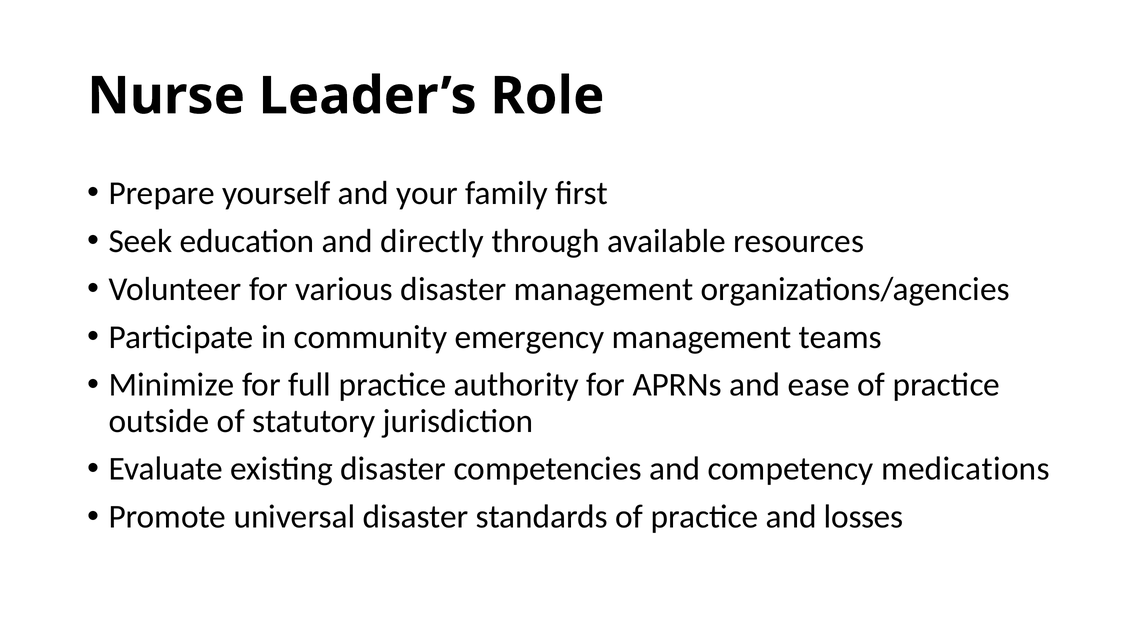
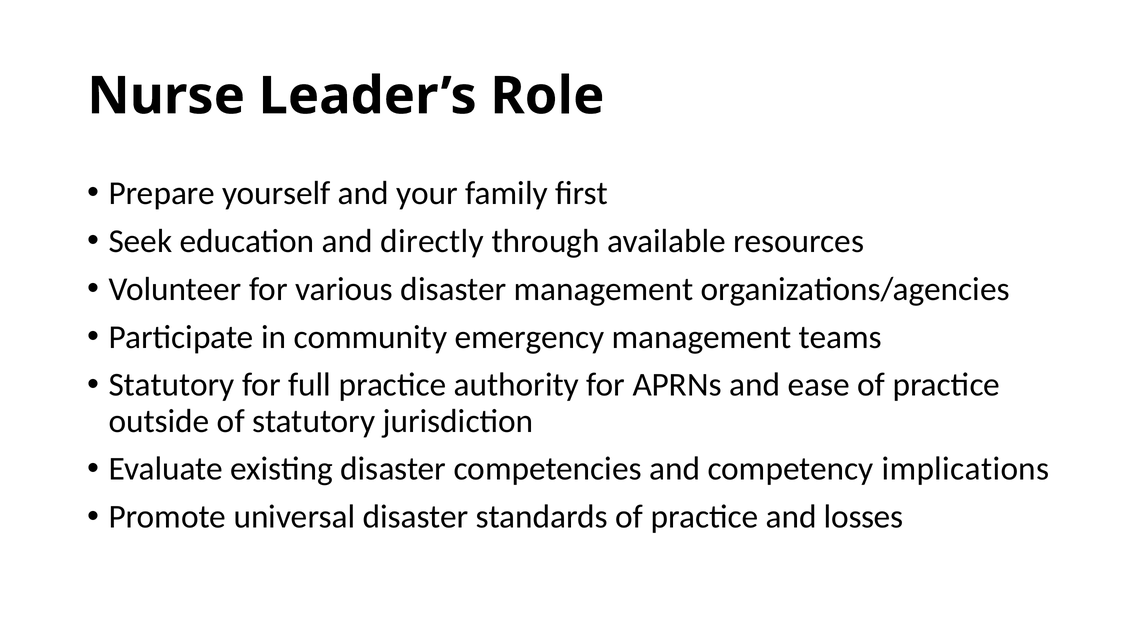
Minimize: Minimize -> Statutory (172, 385)
medications: medications -> implications (965, 469)
